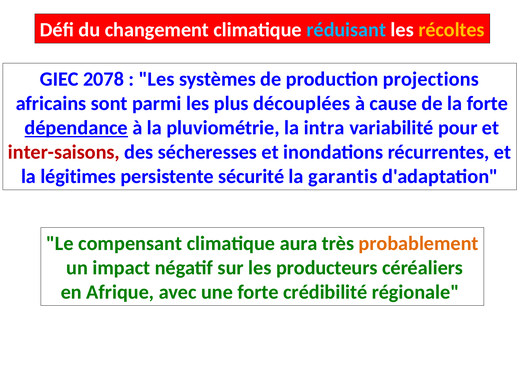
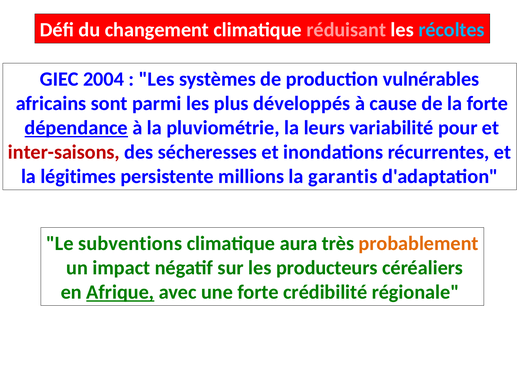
réduisant colour: light blue -> pink (346, 30)
récoltes colour: yellow -> light blue (452, 30)
2078: 2078 -> 2004 (104, 79)
projections: projections -> vulnérables (431, 79)
découplées: découplées -> développés (302, 103)
intra: intra -> leurs (324, 128)
sécurité: sécurité -> millions (251, 176)
compensant: compensant -> subventions (130, 243)
Afrique underline: none -> present (120, 292)
